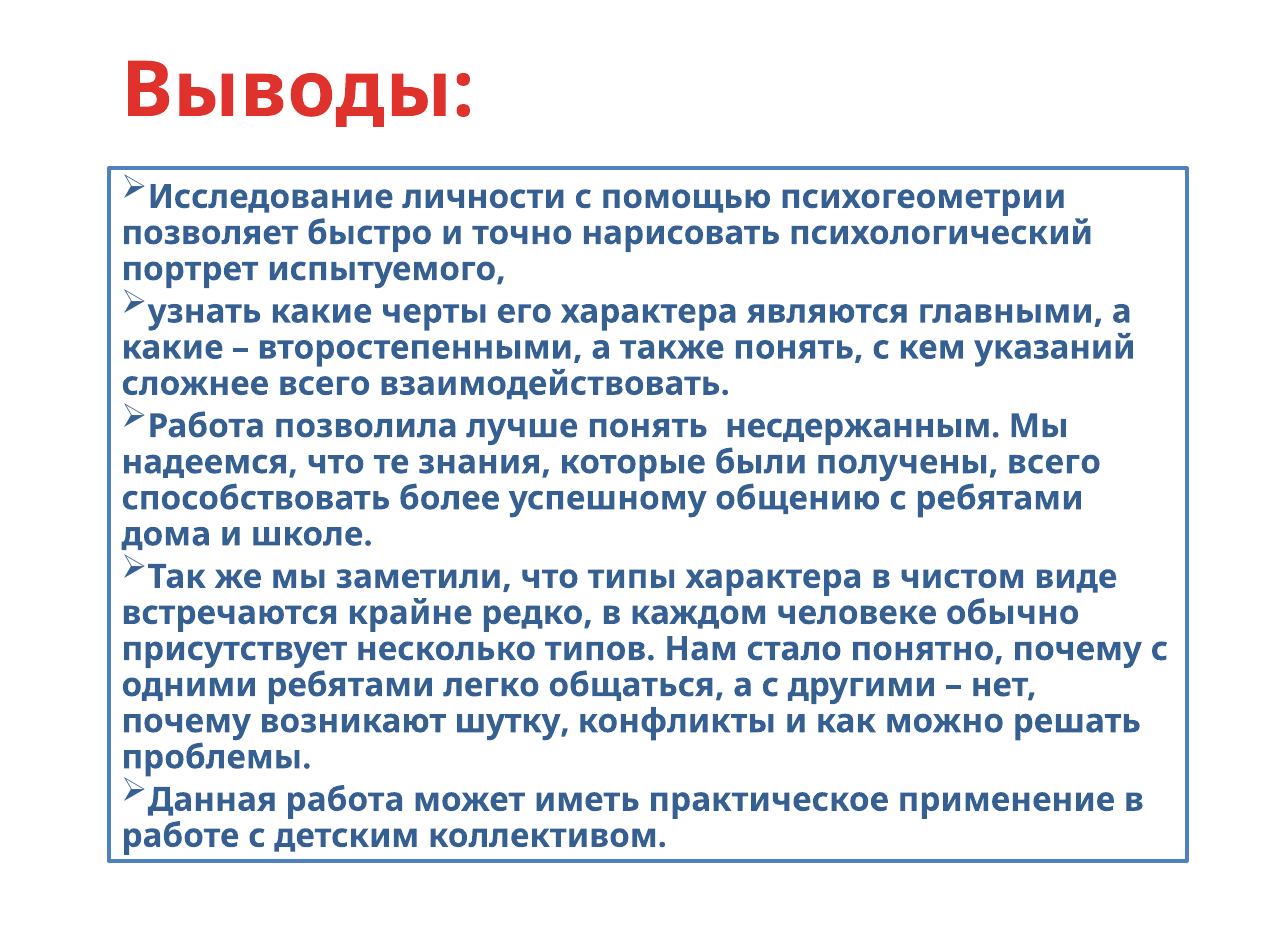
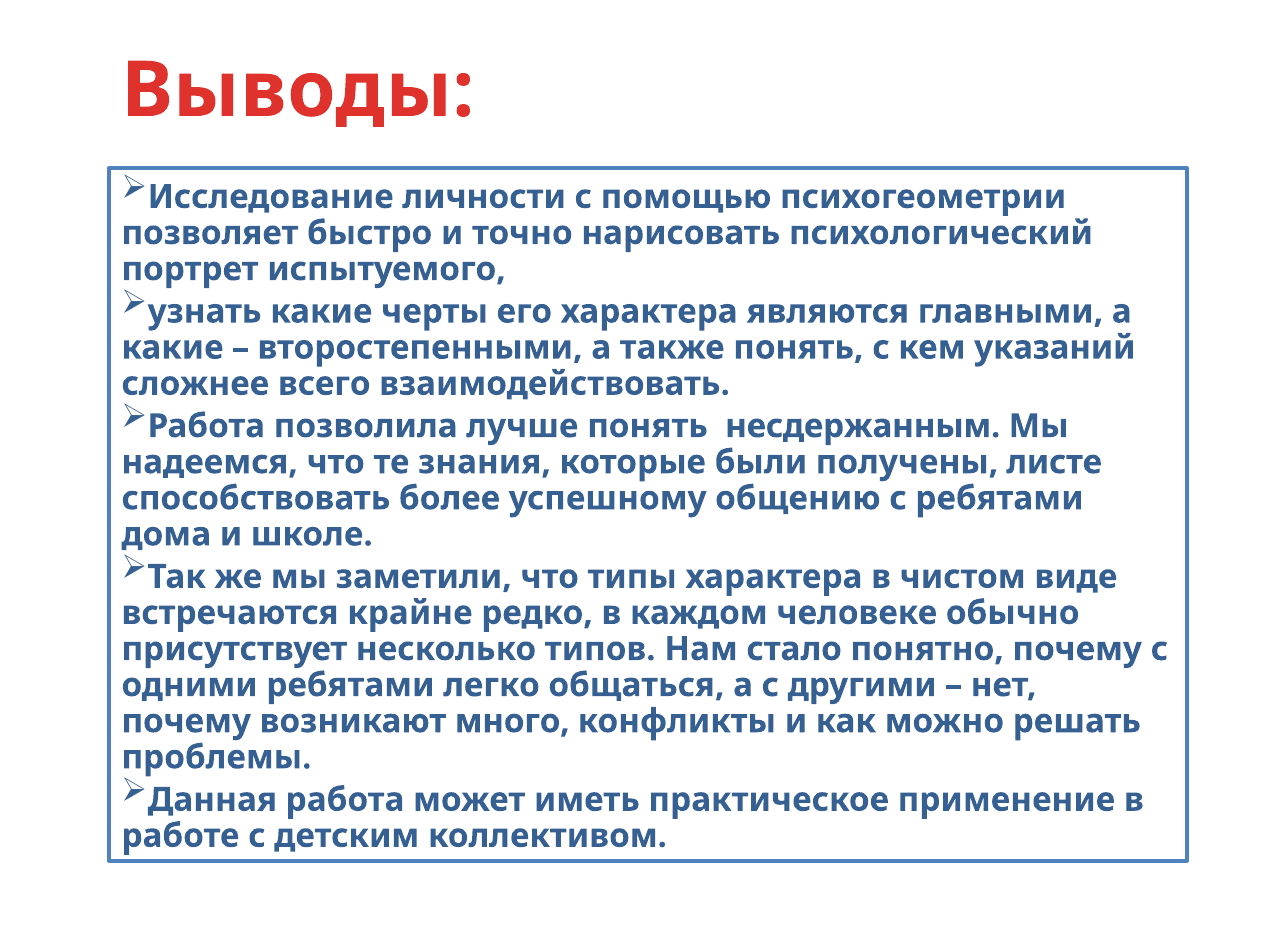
получены всего: всего -> листе (1054, 462)
шутку: шутку -> много (512, 721)
